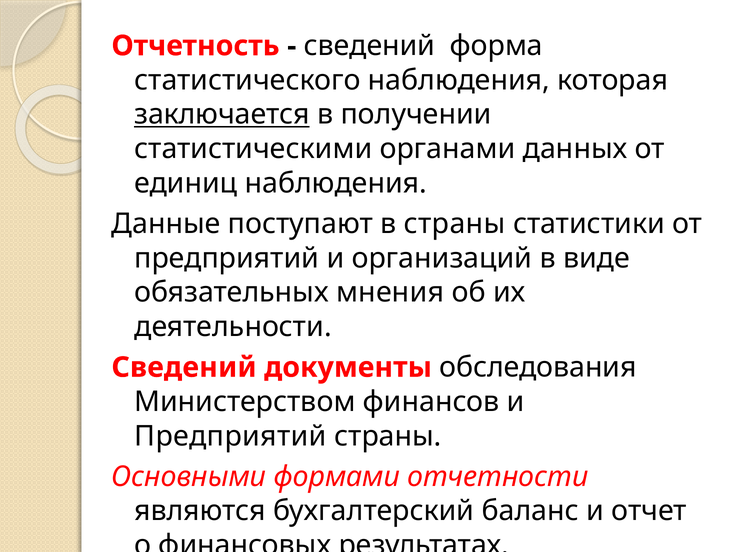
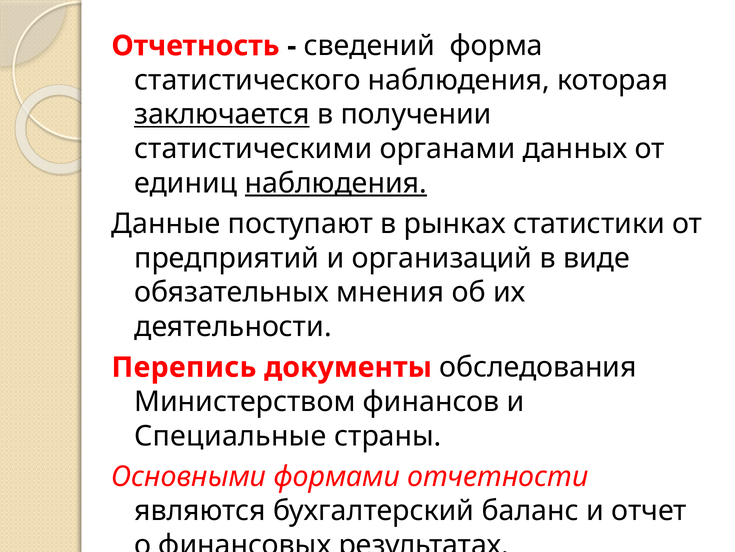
наблюдения underline: none -> present (336, 183)
в страны: страны -> рынках (455, 223)
Сведений: Сведений -> Перепись (184, 367)
Предприятий: Предприятий -> Специальные (230, 436)
